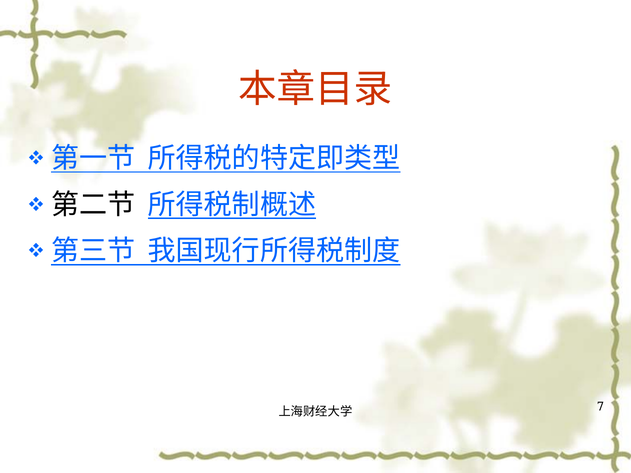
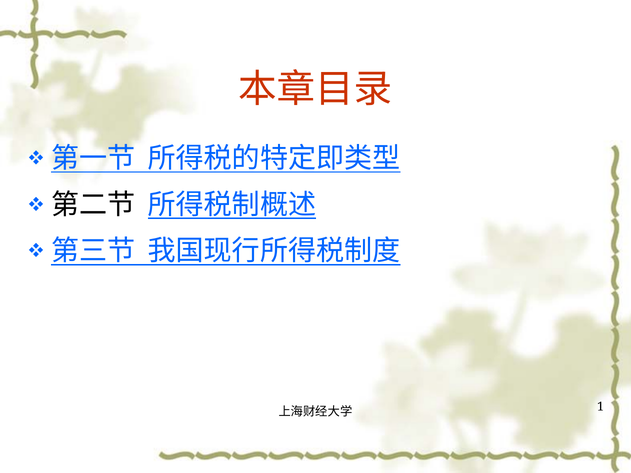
7: 7 -> 1 (600, 407)
